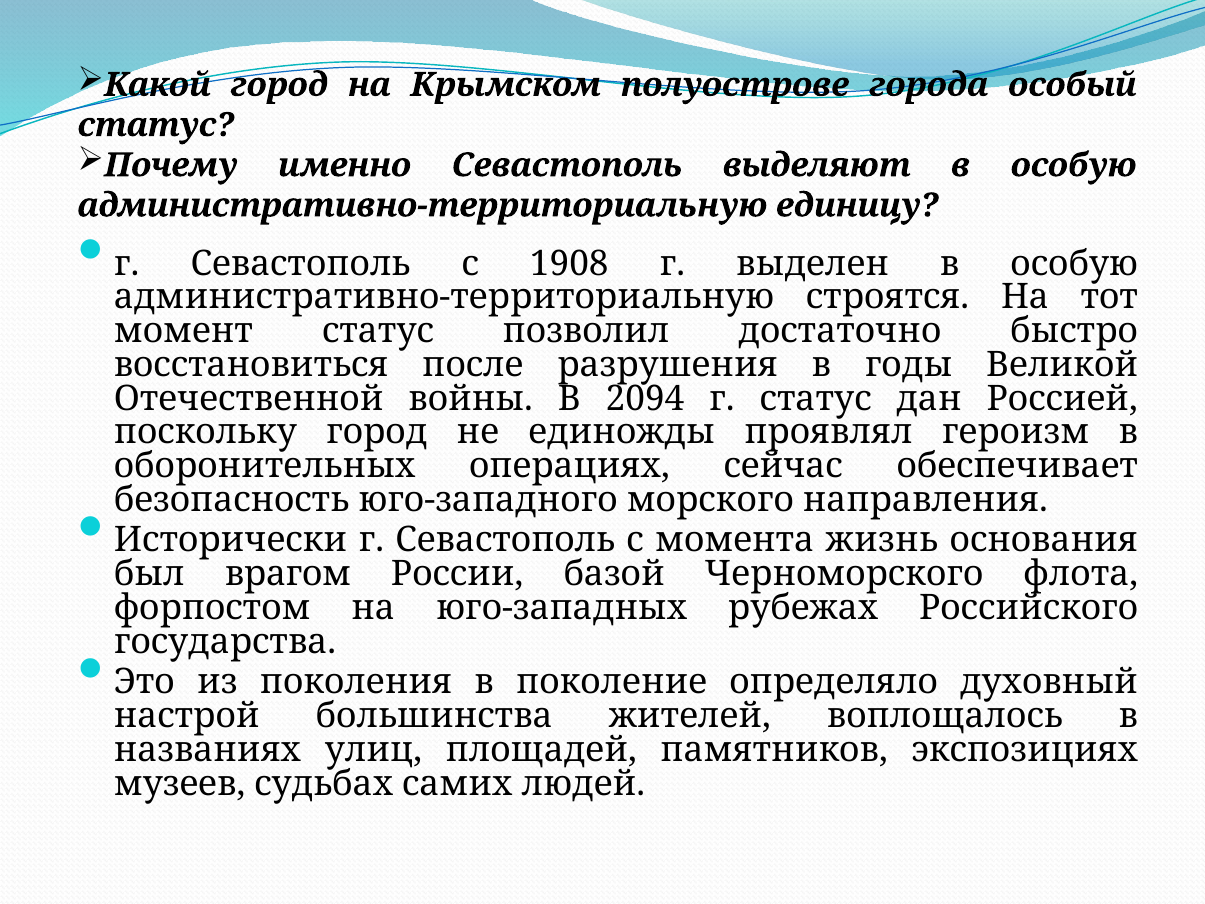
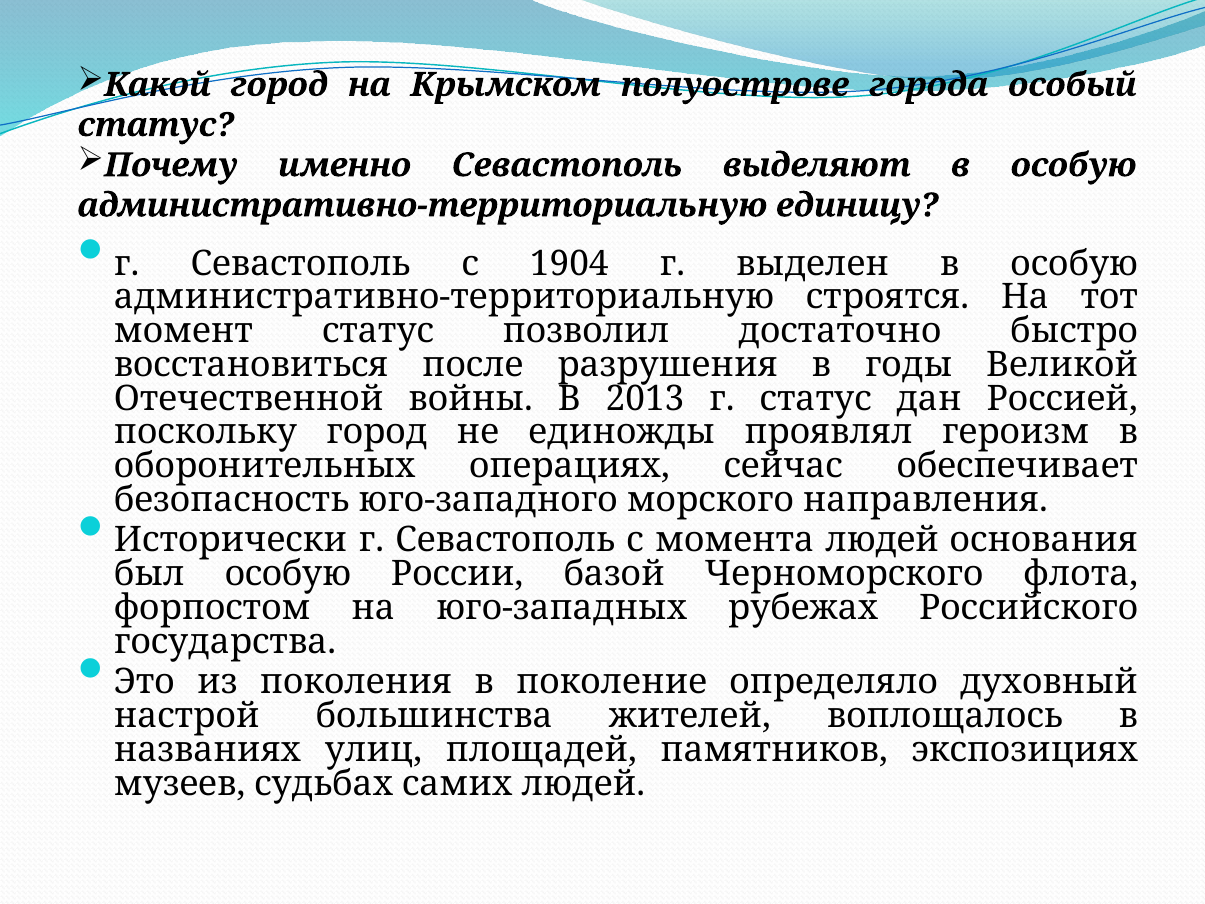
1908: 1908 -> 1904 (569, 263)
2094: 2094 -> 2013 (645, 398)
момента жизнь: жизнь -> людей (882, 540)
был врагом: врагом -> особую (288, 574)
